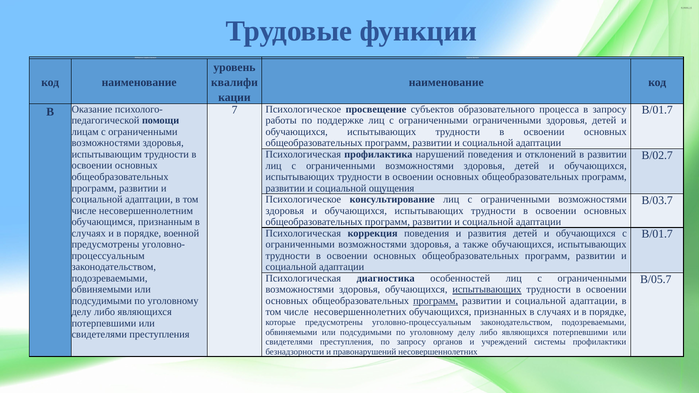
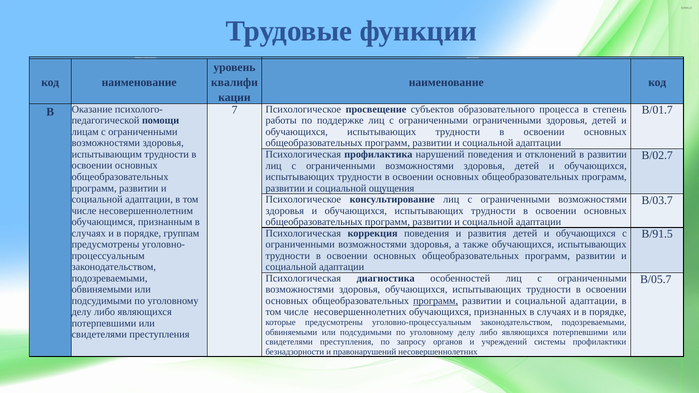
в запросу: запросу -> степень (610, 109)
военной: военной -> группам (181, 233)
В/01.7: В/01.7 -> В/91.5 (657, 234)
испытывающих underline: present -> none (487, 290)
